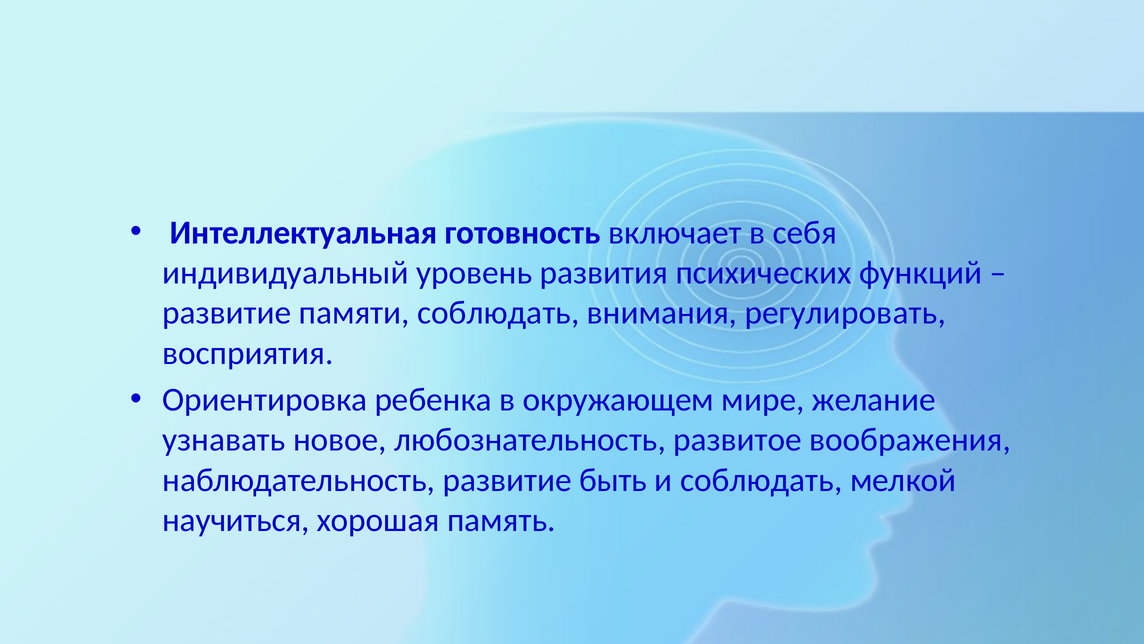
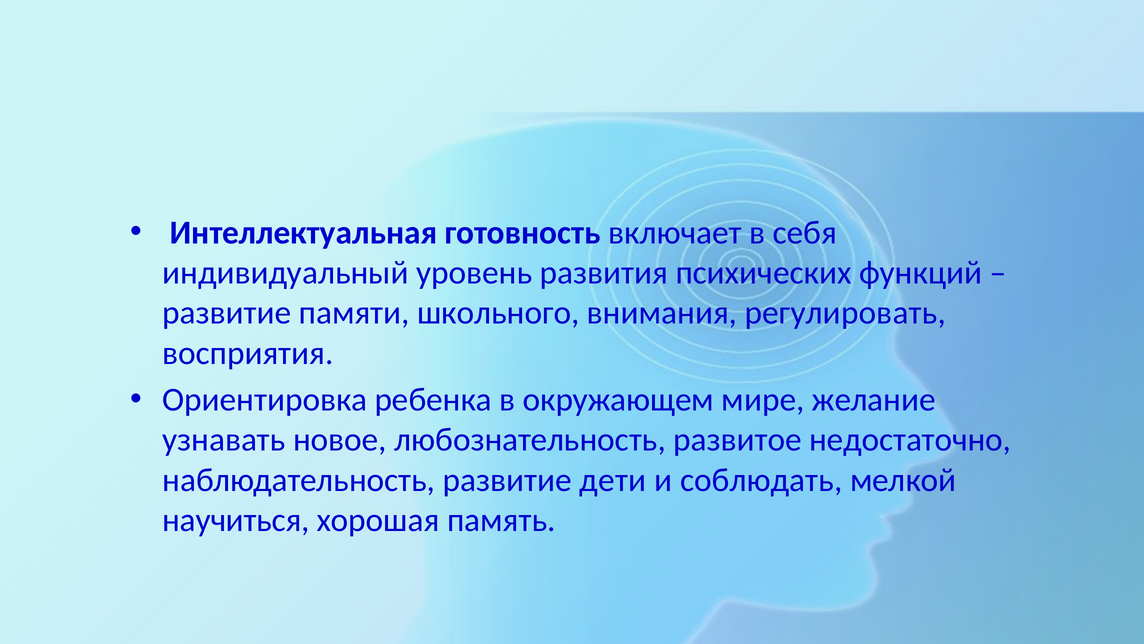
памяти соблюдать: соблюдать -> школьного (498, 313)
воображения: воображения -> недостаточно (910, 440)
быть: быть -> дети (613, 480)
